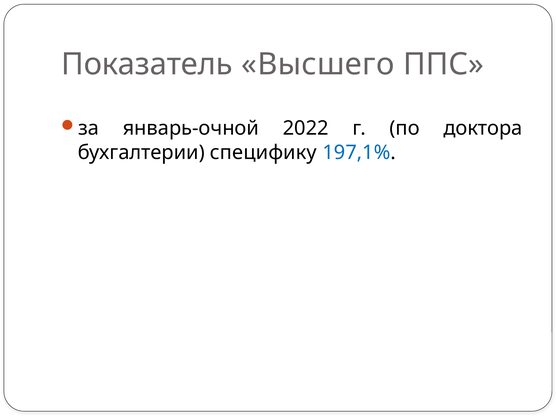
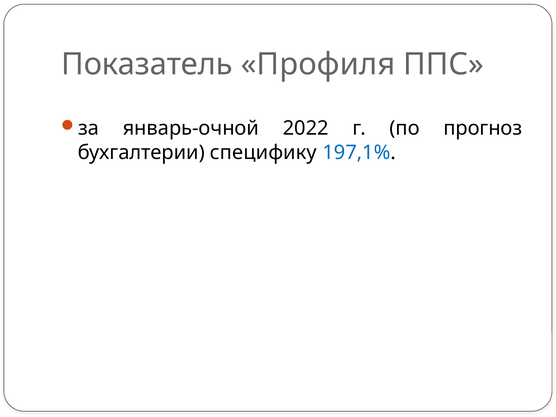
Высшего: Высшего -> Профиля (318, 64)
доктора: доктора -> прогноз (483, 128)
